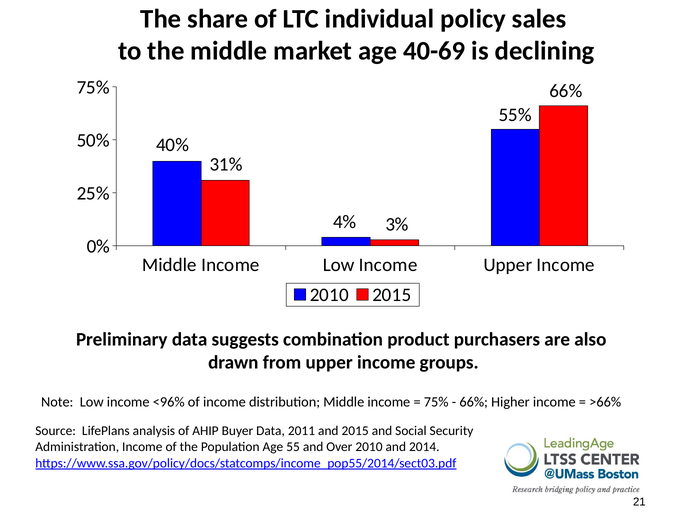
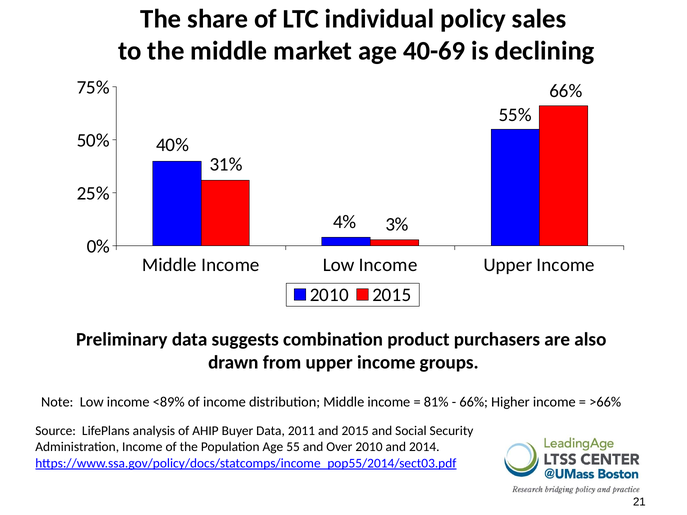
<96%: <96% -> <89% (169, 402)
75%: 75% -> 81% (436, 402)
